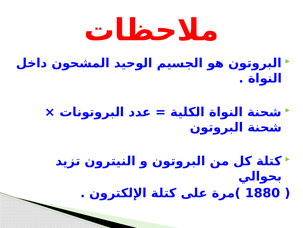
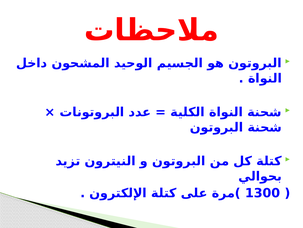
1880: 1880 -> 1300 (263, 193)
